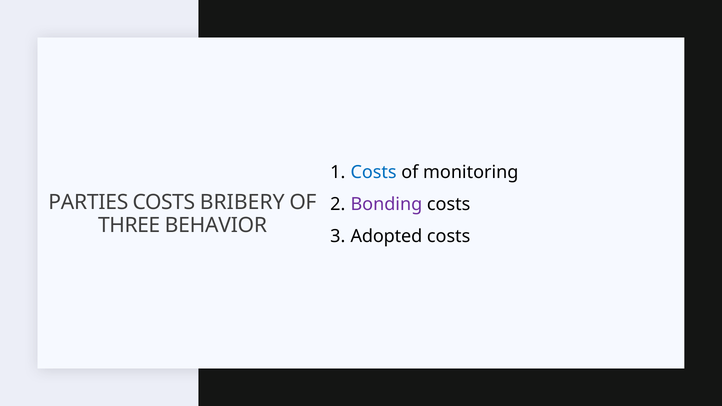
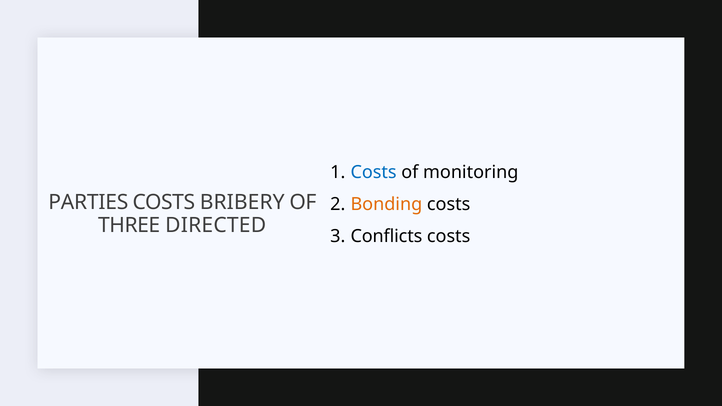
Bonding colour: purple -> orange (386, 204)
BEHAVIOR: BEHAVIOR -> DIRECTED (216, 225)
Adopted: Adopted -> Conflicts (386, 236)
